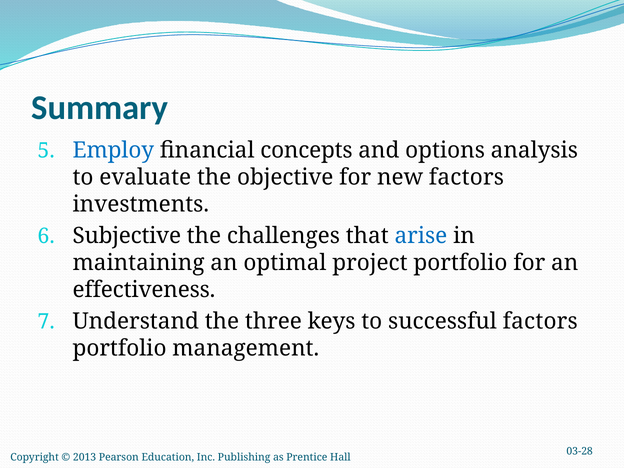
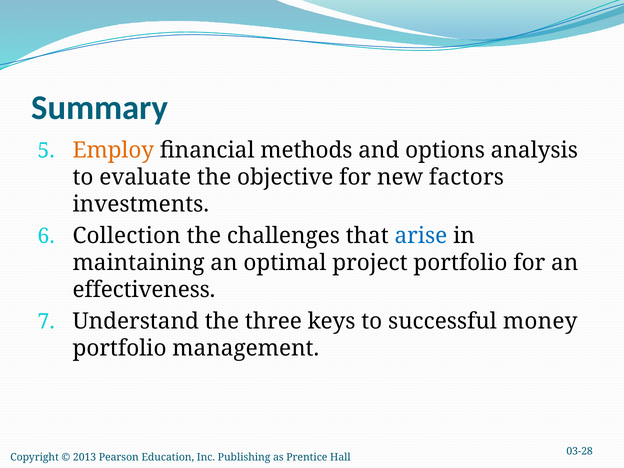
Employ colour: blue -> orange (113, 150)
concepts: concepts -> methods (306, 150)
Subjective: Subjective -> Collection (127, 236)
successful factors: factors -> money (540, 321)
